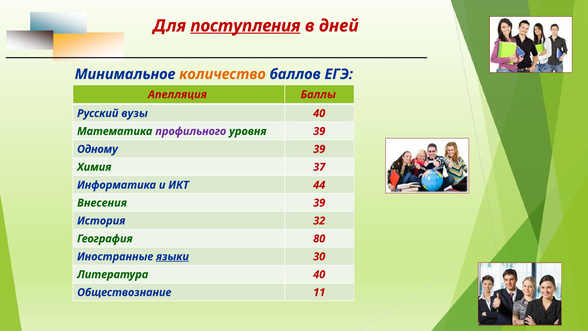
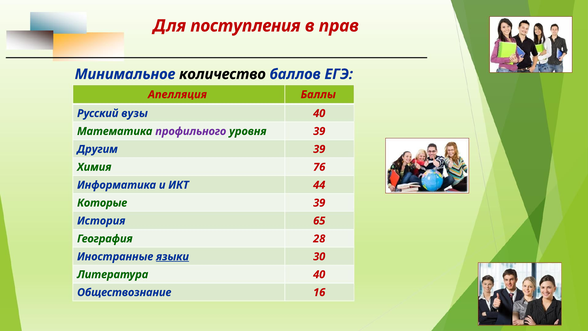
поступления underline: present -> none (245, 26)
дней: дней -> прав (339, 26)
количество colour: orange -> black (223, 74)
Одному: Одному -> Другим (97, 149)
37: 37 -> 76 (319, 167)
Внесения: Внесения -> Которые (102, 203)
32: 32 -> 65 (319, 221)
80: 80 -> 28 (319, 239)
11: 11 -> 16 (319, 292)
